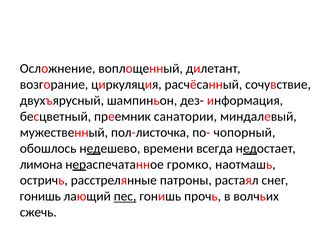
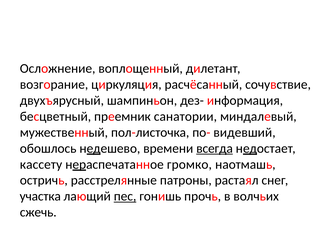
чопорный: чопорный -> видевший (244, 133)
всегда underline: none -> present (215, 149)
лимона: лимона -> кассету (41, 165)
гонишь: гонишь -> участка (40, 197)
